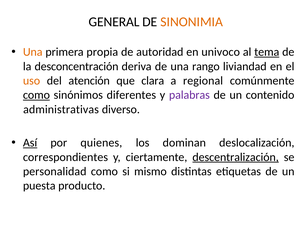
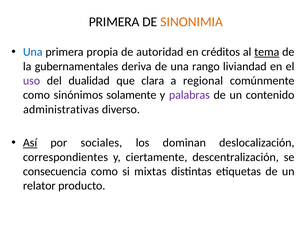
GENERAL: GENERAL -> PRIMERA (114, 22)
Una colour: orange -> blue (33, 52)
univoco: univoco -> créditos (221, 52)
desconcentración: desconcentración -> gubernamentales (77, 66)
uso colour: orange -> purple (32, 81)
atención: atención -> dualidad (89, 81)
como underline: present -> none (36, 95)
diferentes: diferentes -> solamente (131, 95)
quienes: quienes -> sociales (101, 142)
descentralización underline: present -> none (236, 157)
personalidad: personalidad -> consecuencia (55, 171)
mismo: mismo -> mixtas (150, 171)
puesta: puesta -> relator (39, 185)
